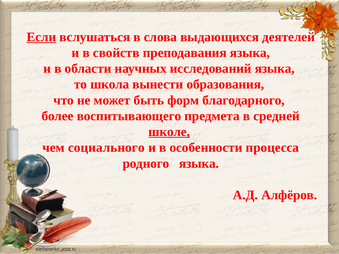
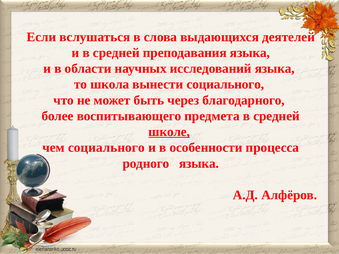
Если underline: present -> none (41, 37)
и в свойств: свойств -> средней (116, 53)
вынести образования: образования -> социального (225, 84)
форм: форм -> через (183, 100)
